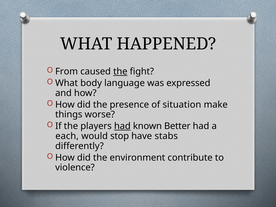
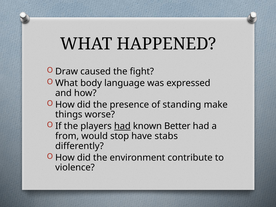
From: From -> Draw (67, 72)
the underline: present -> none (120, 72)
situation: situation -> standing (182, 105)
each: each -> from (67, 136)
